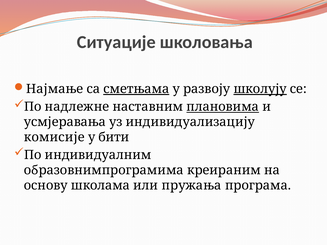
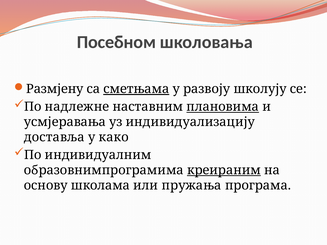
Ситуације: Ситуације -> Посебном (116, 42)
Најмање: Најмање -> Размјену (55, 89)
школују underline: present -> none (260, 89)
комисије: комисије -> доставља (54, 137)
бити: бити -> како (114, 137)
креираним underline: none -> present (224, 170)
